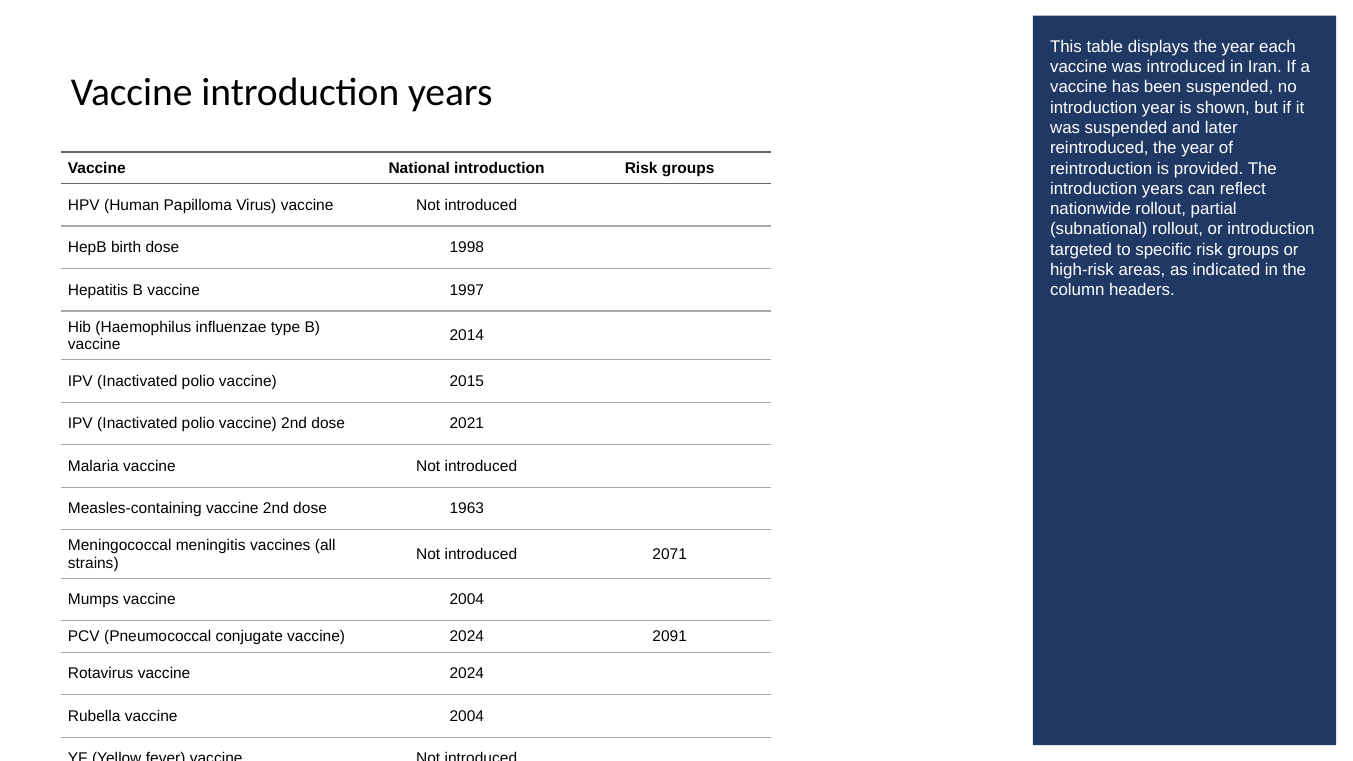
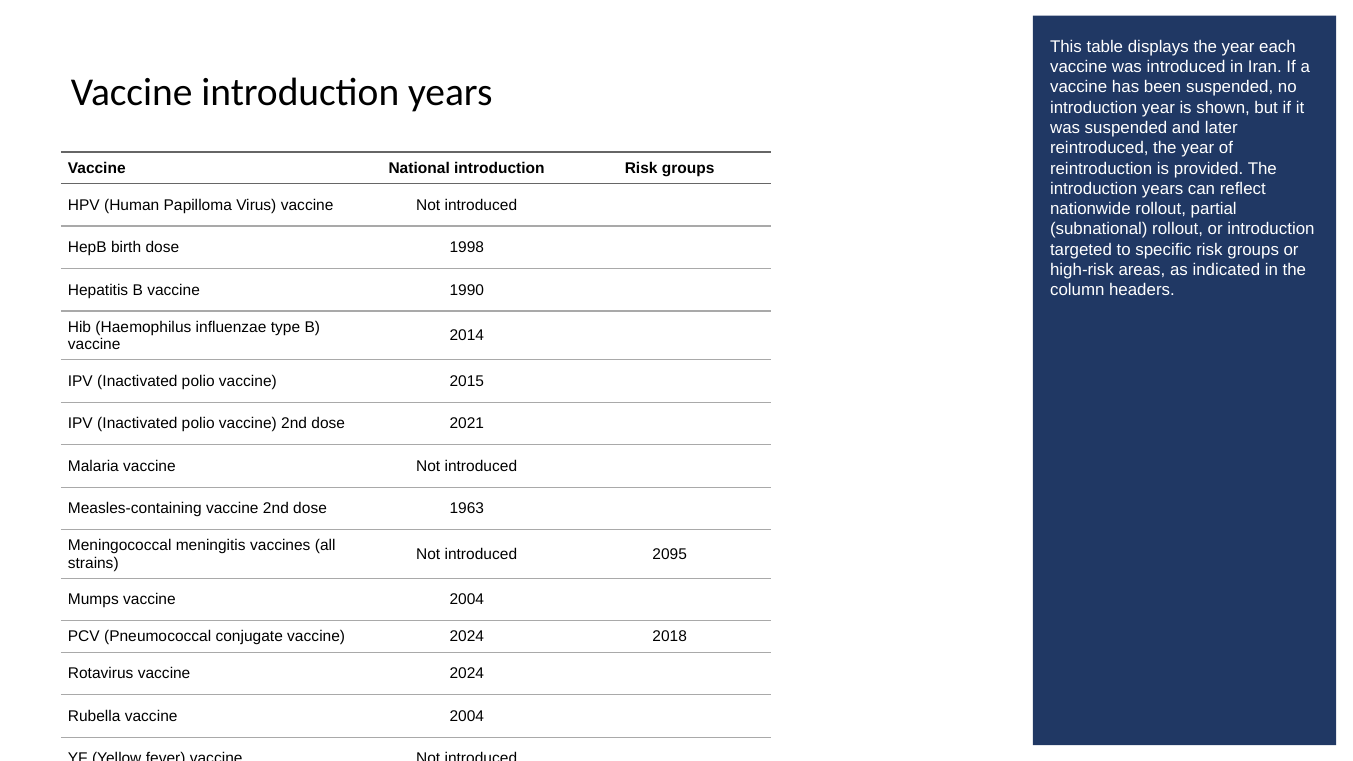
1997: 1997 -> 1990 (467, 290)
2071: 2071 -> 2095 (670, 554)
2091: 2091 -> 2018 (670, 637)
